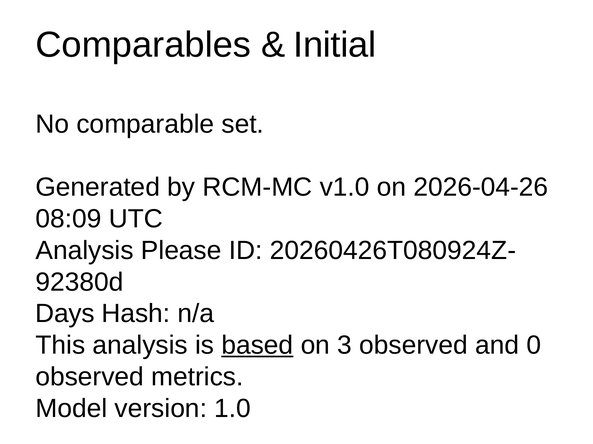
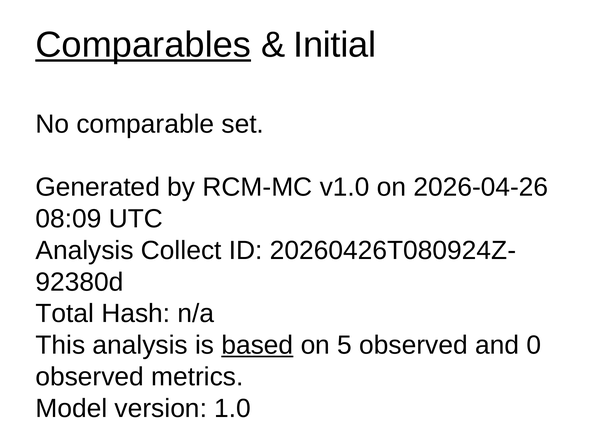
Comparables underline: none -> present (143, 45)
Please: Please -> Collect (181, 251)
Days: Days -> Total (65, 314)
3: 3 -> 5 (345, 346)
